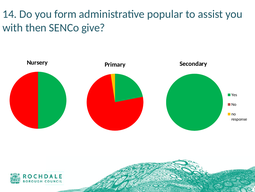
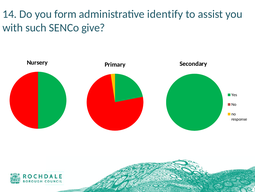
popular: popular -> identify (165, 14)
then: then -> such (36, 28)
